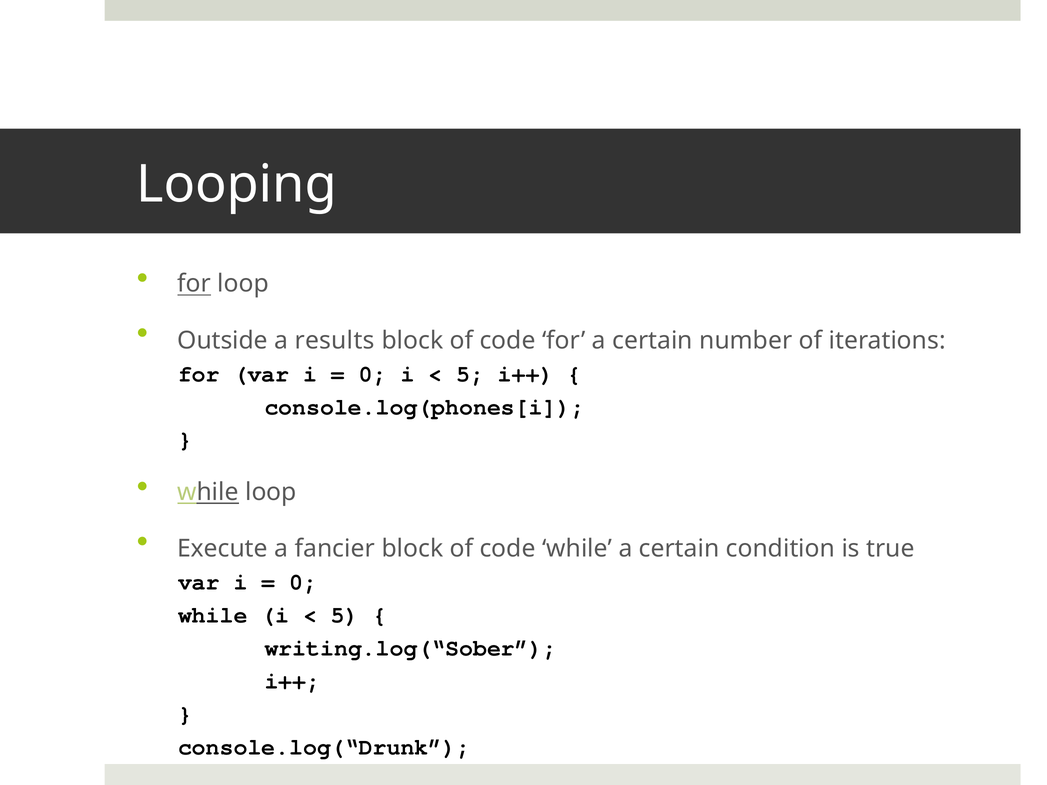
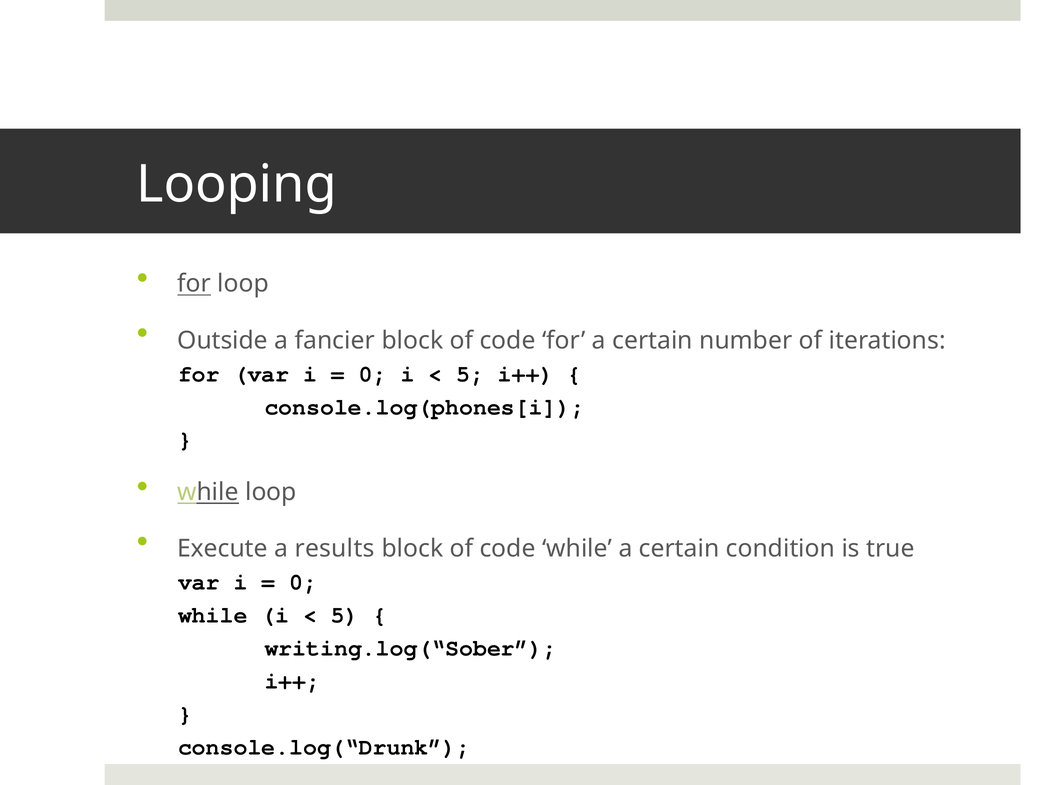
results: results -> fancier (335, 341)
fancier: fancier -> results (335, 549)
